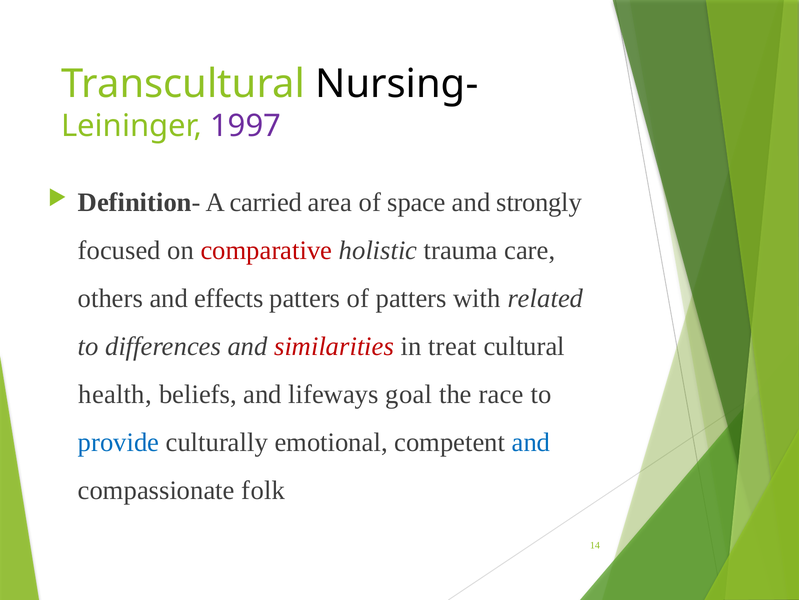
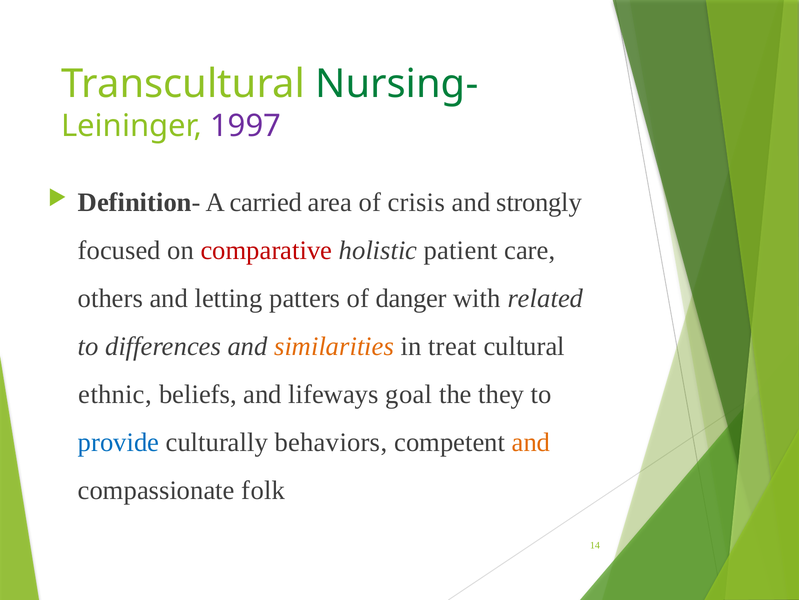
Nursing- colour: black -> green (397, 84)
space: space -> crisis (416, 202)
trauma: trauma -> patient (461, 250)
effects: effects -> letting (229, 298)
of patters: patters -> danger (411, 298)
similarities colour: red -> orange (334, 346)
health: health -> ethnic (115, 394)
race: race -> they (501, 394)
emotional: emotional -> behaviors (331, 442)
and colour: blue -> orange (531, 442)
